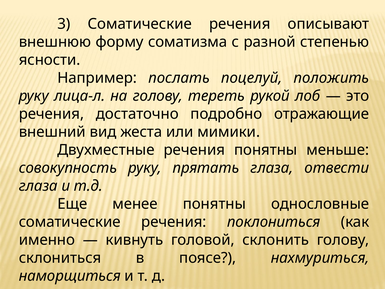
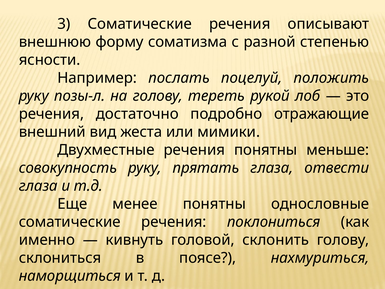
лица-л: лица-л -> позы-л (80, 96)
